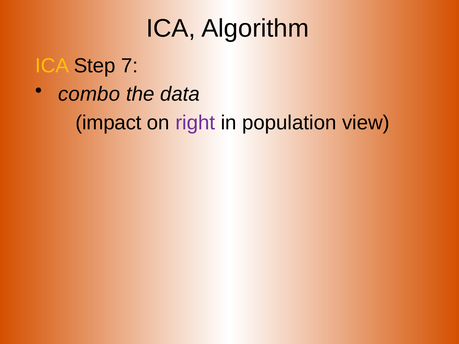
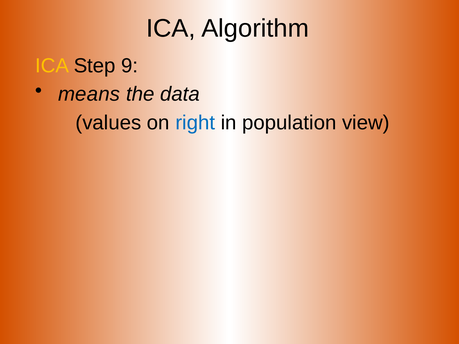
7: 7 -> 9 (130, 66)
combo: combo -> means (89, 94)
impact: impact -> values (108, 123)
right colour: purple -> blue (195, 123)
